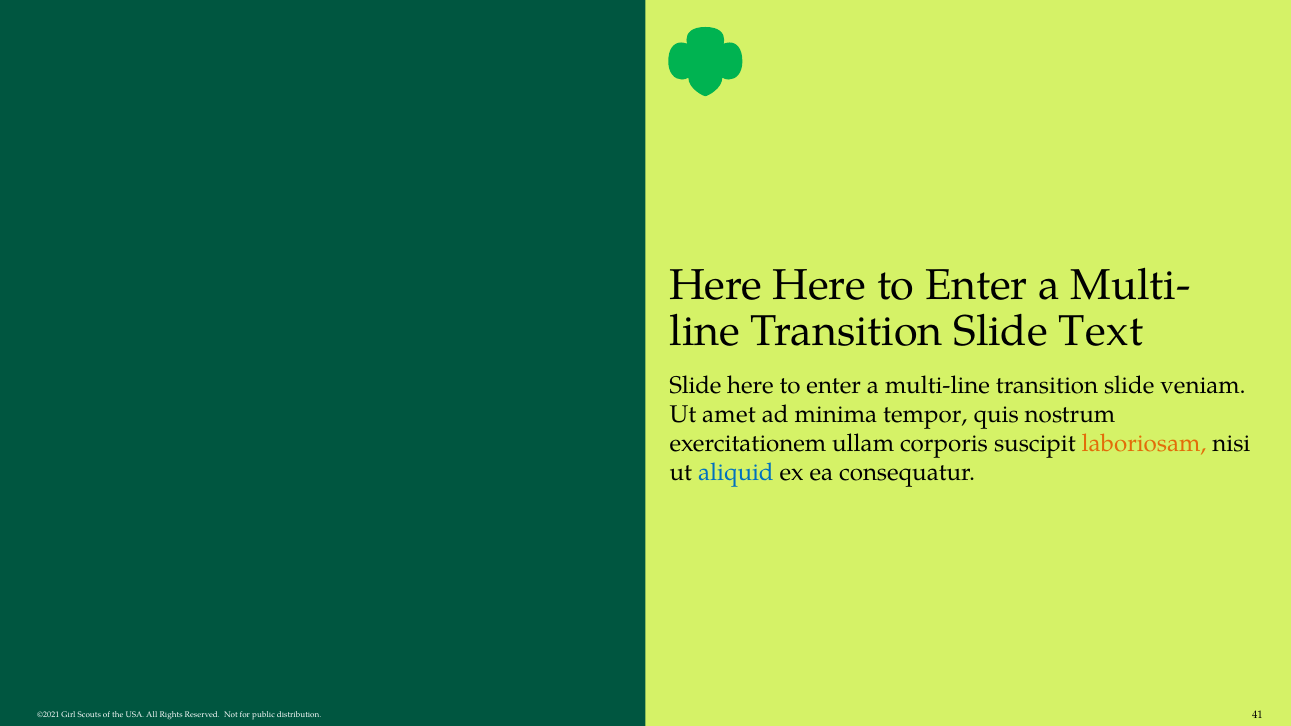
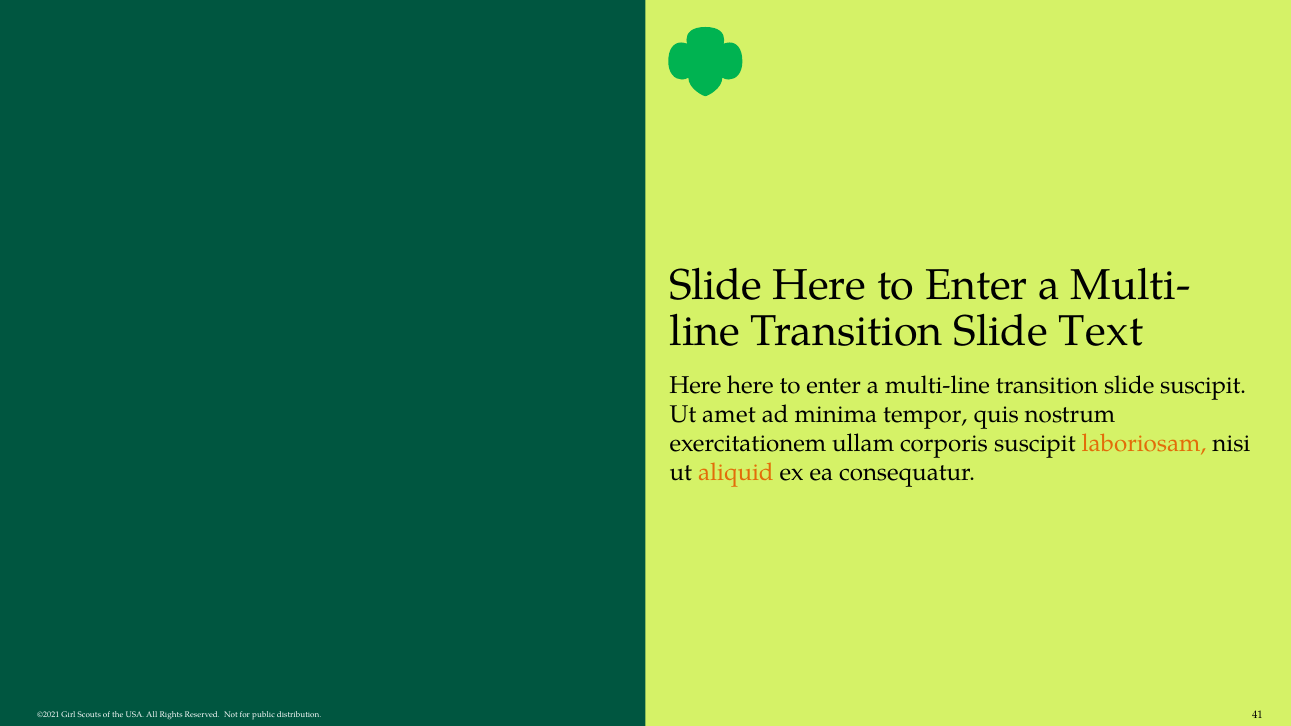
Here: Here -> Slide (716, 285)
Slide: Slide -> Here (695, 385)
slide veniam: veniam -> suscipit (1203, 385)
aliquid colour: blue -> orange (736, 472)
